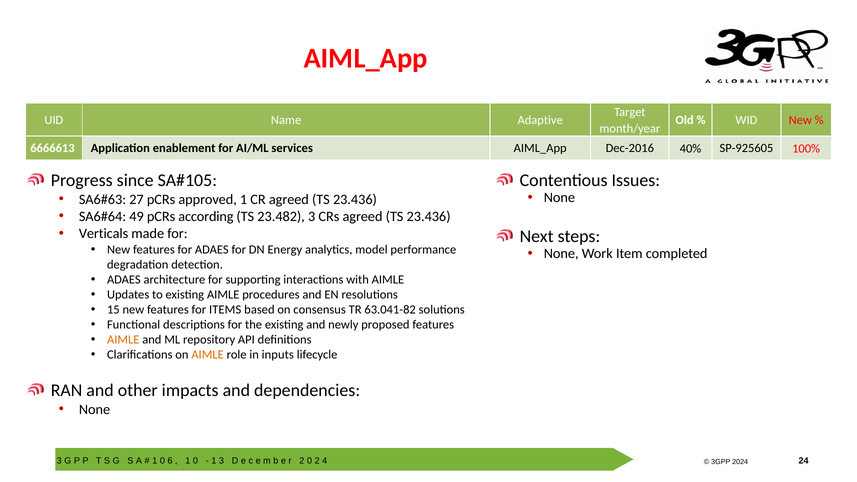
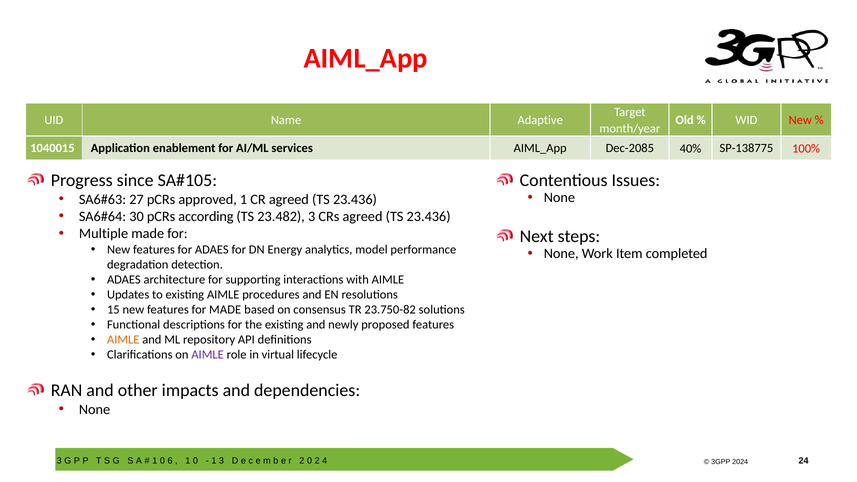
6666613: 6666613 -> 1040015 (52, 148)
Dec-2016: Dec-2016 -> Dec-2085 (630, 148)
SP-925605: SP-925605 -> SP-138775 (746, 148)
49: 49 -> 30 (137, 217)
Verticals: Verticals -> Multiple (104, 234)
for ITEMS: ITEMS -> MADE (225, 310)
63.041-82: 63.041-82 -> 23.750-82 (390, 310)
AIMLE colour: orange -> purple (208, 355)
inputs: inputs -> virtual (278, 355)
